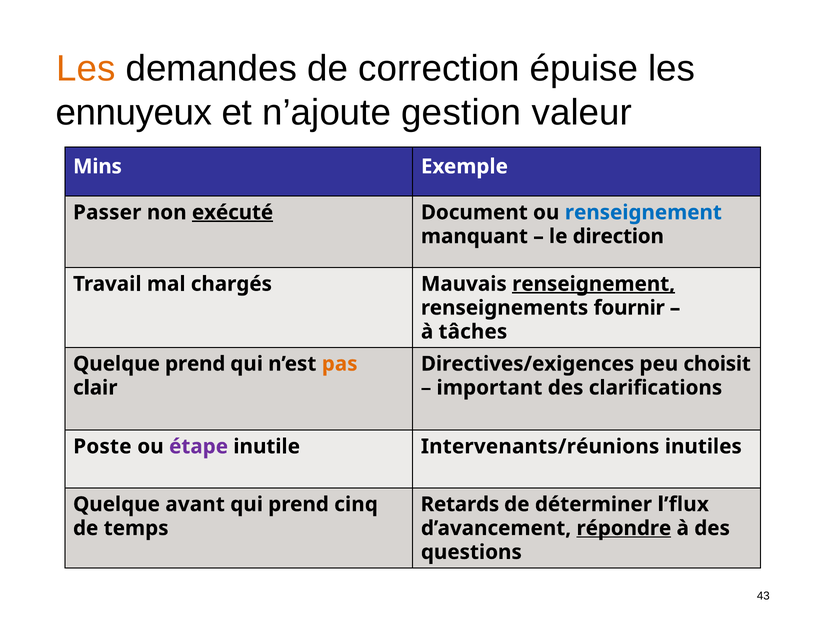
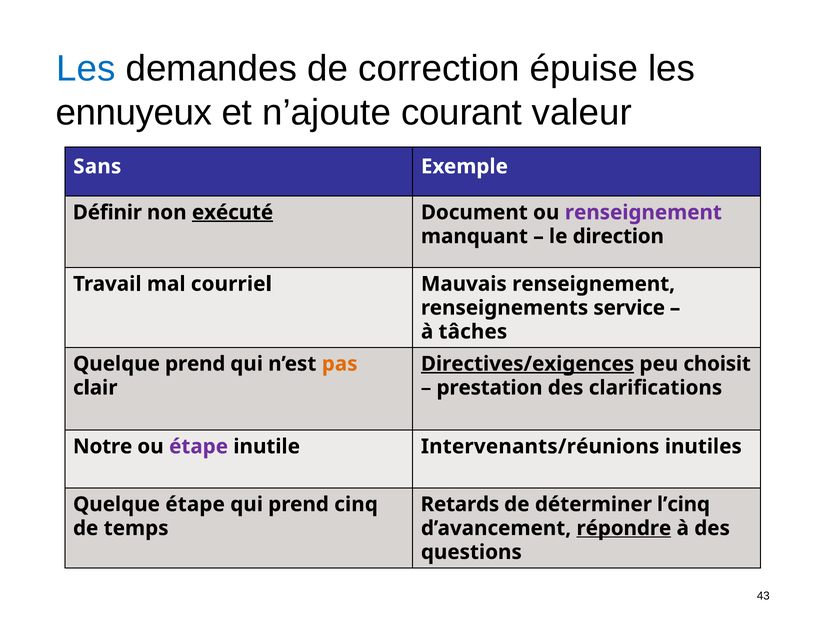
Les colour: orange -> blue (86, 69)
gestion: gestion -> courant (462, 113)
Mins: Mins -> Sans (97, 166)
Passer: Passer -> Définir (107, 212)
renseignement colour: blue -> purple (643, 212)
chargés: chargés -> courriel (231, 284)
renseignement underline: present -> none (594, 284)
fournir: fournir -> service (629, 308)
Directives/exigences underline: none -> present (528, 364)
important: important -> prestation (490, 387)
Poste: Poste -> Notre (103, 446)
Quelque avant: avant -> étape (195, 504)
l’flux: l’flux -> l’cinq (683, 504)
